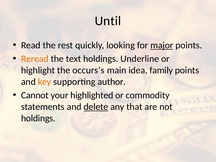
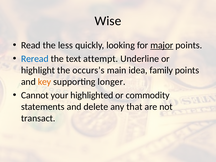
Until: Until -> Wise (108, 21)
rest: rest -> less (65, 45)
Reread colour: orange -> blue (35, 59)
text holdings: holdings -> attempt (101, 59)
author: author -> longer (112, 82)
delete underline: present -> none (96, 107)
holdings: holdings -> transact (38, 118)
